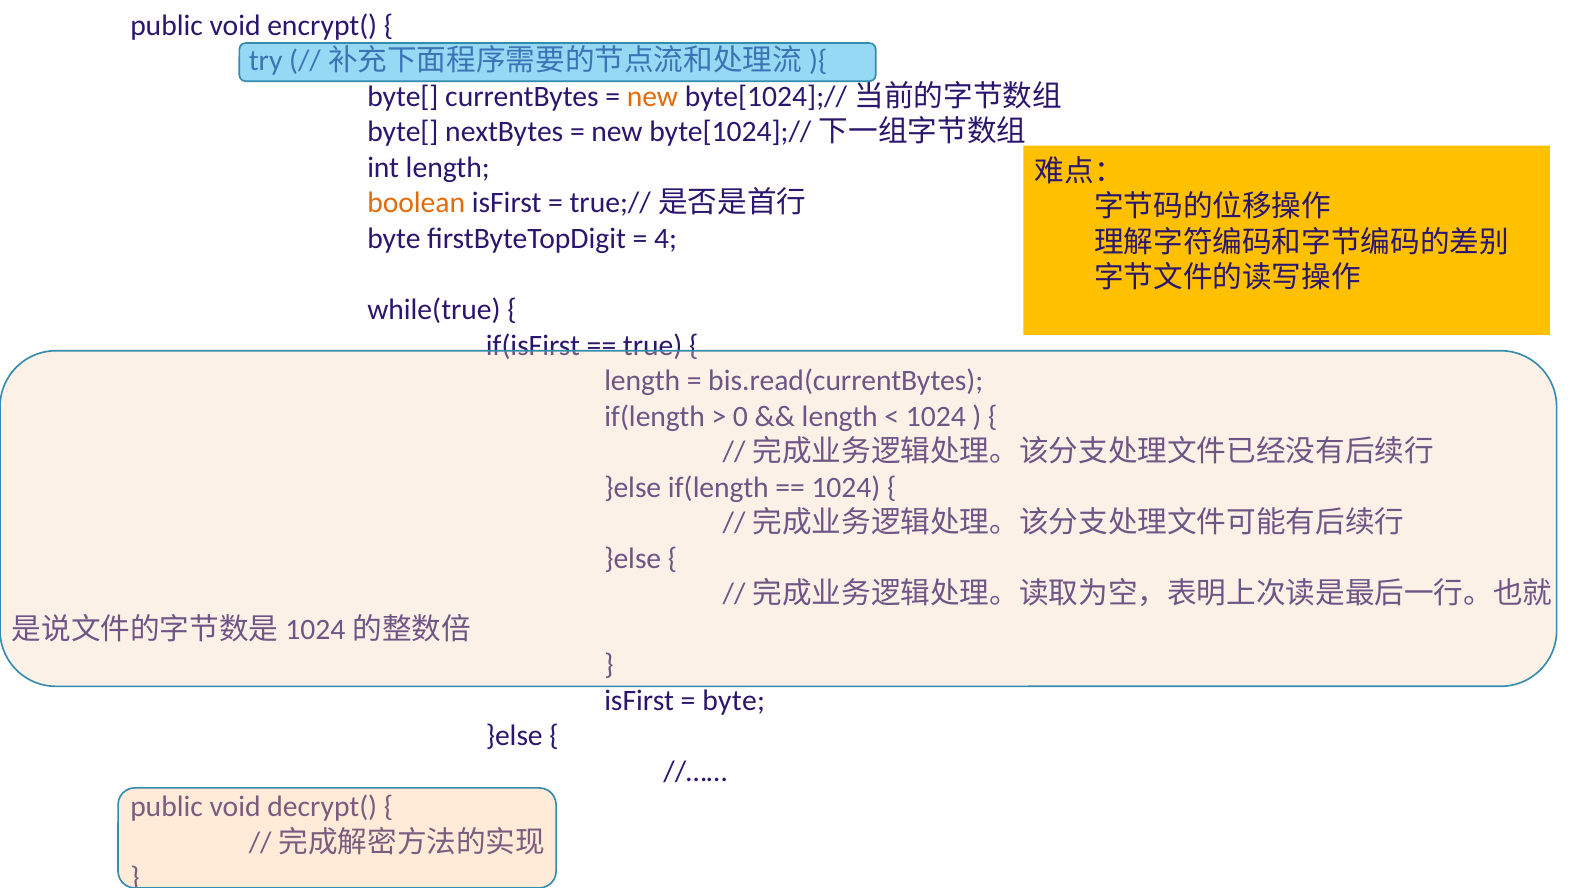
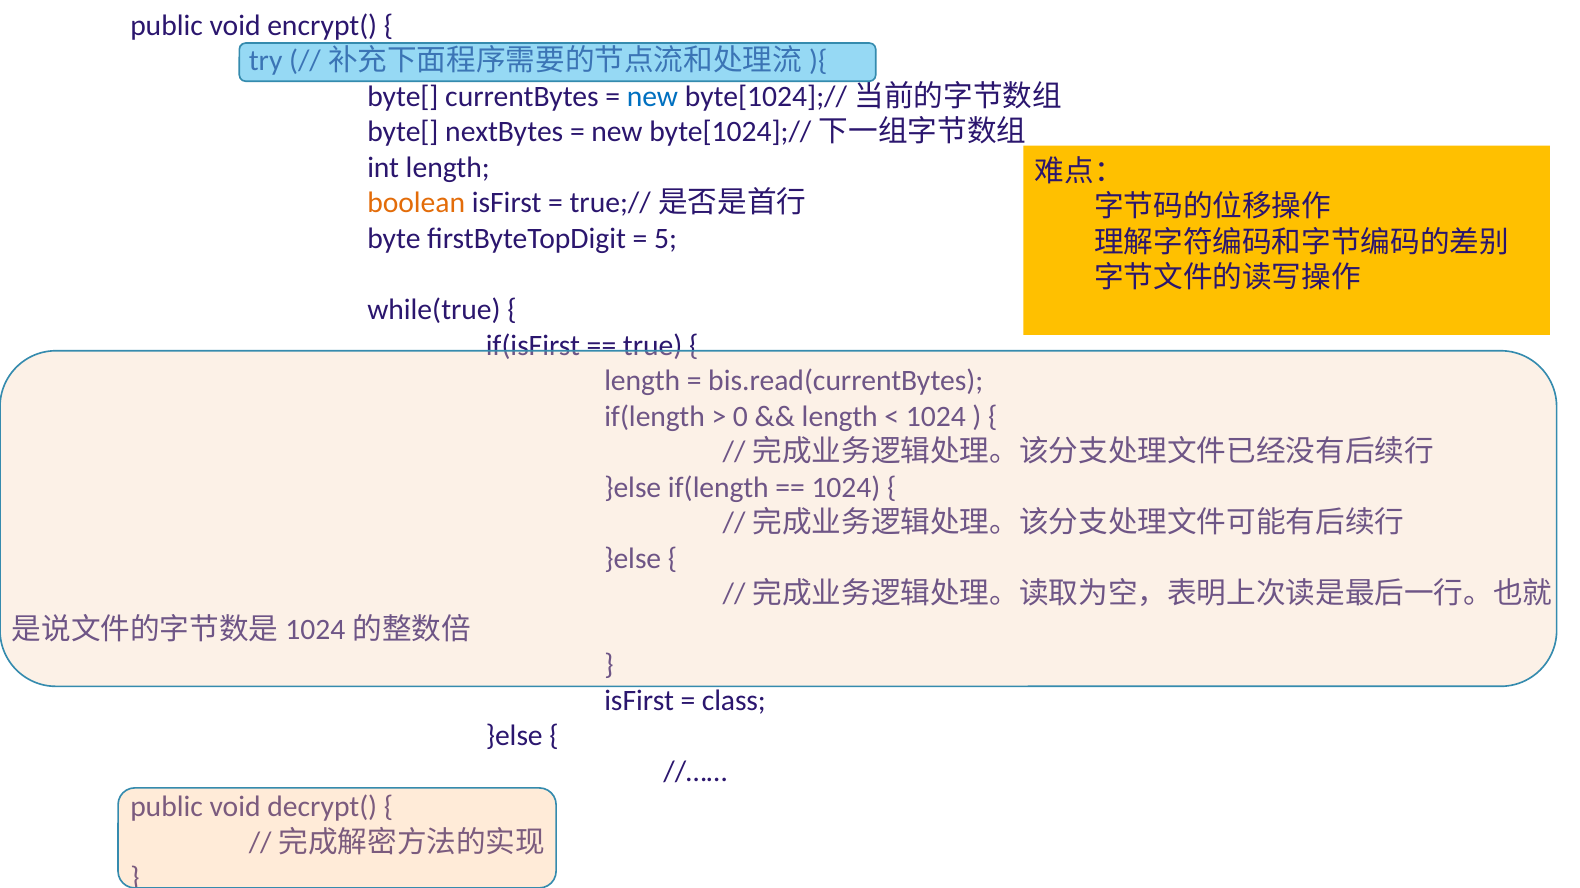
new colour: orange -> blue (652, 97)
4: 4 -> 5 (666, 239)
byte: byte -> class (734, 701)
